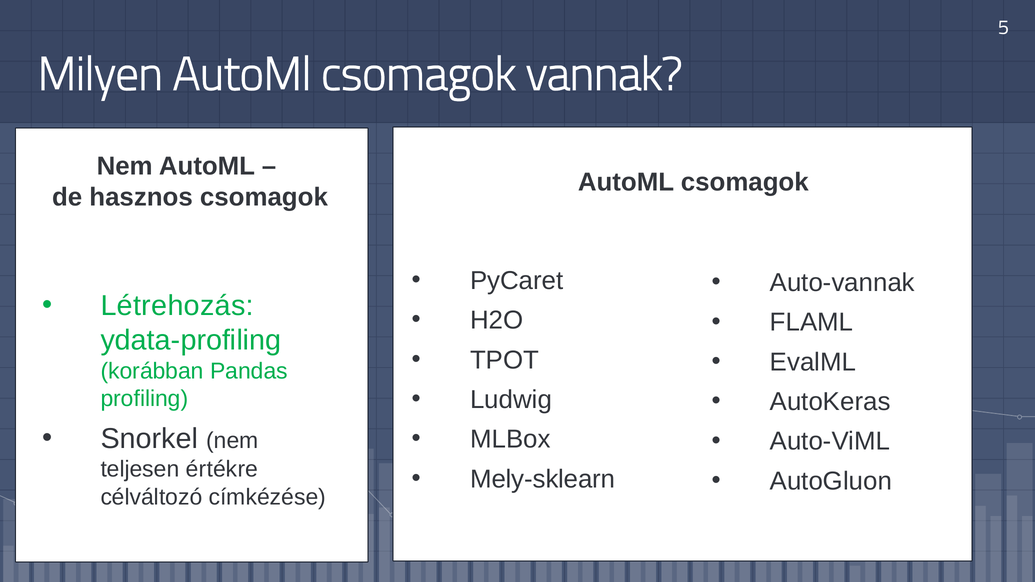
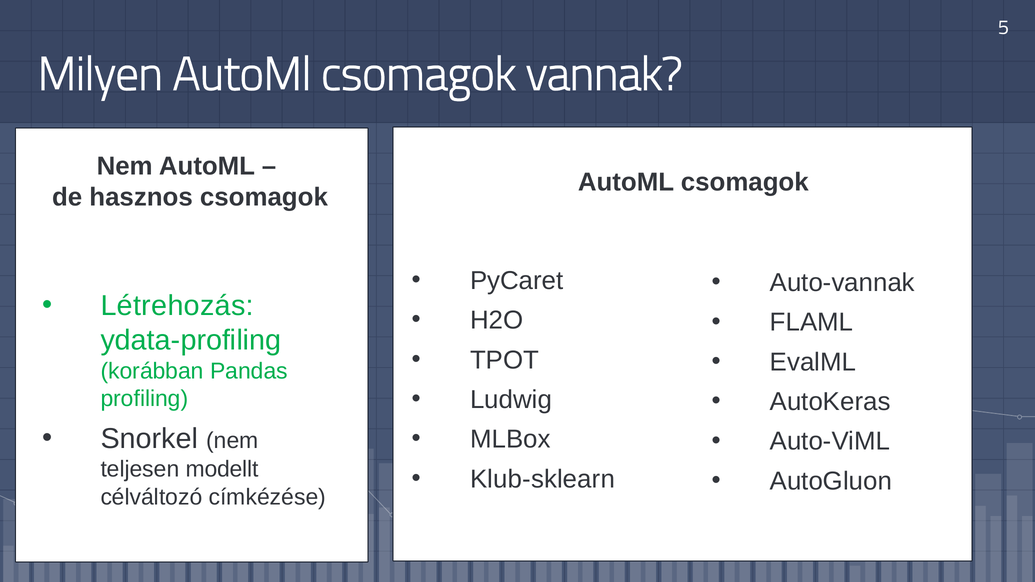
értékre: értékre -> modellt (222, 470)
Mely-sklearn: Mely-sklearn -> Klub-sklearn (543, 479)
